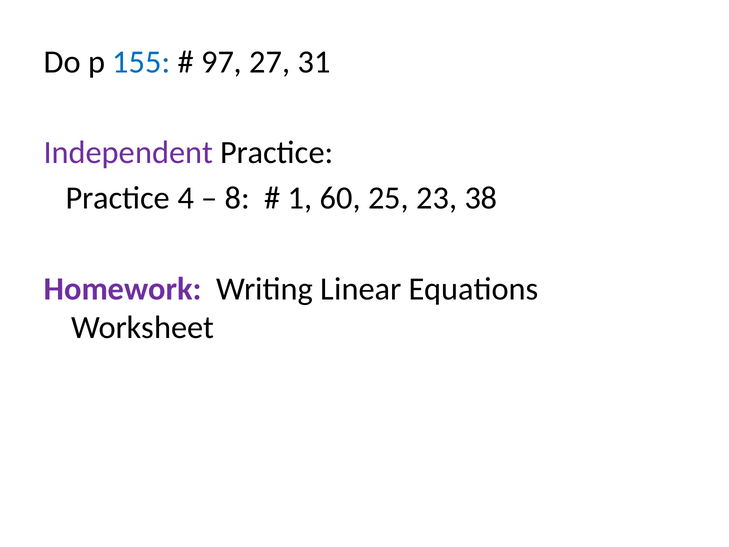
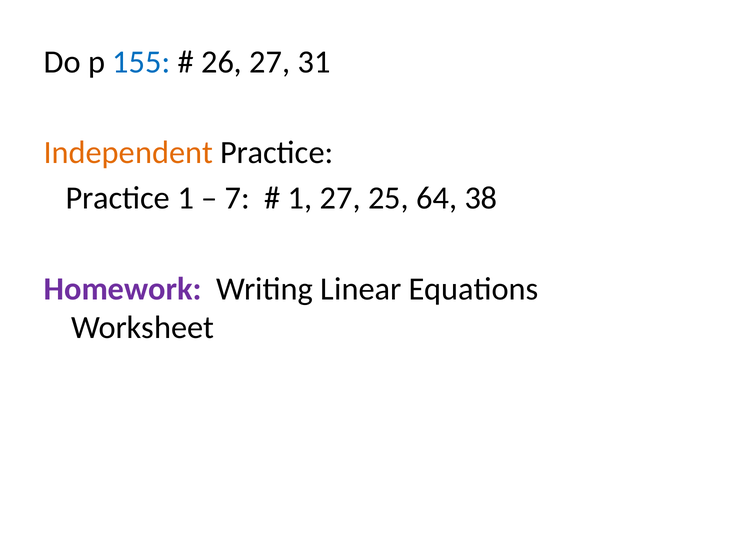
97: 97 -> 26 (222, 62)
Independent colour: purple -> orange (128, 153)
Practice 4: 4 -> 1 (186, 198)
8: 8 -> 7 (237, 198)
1 60: 60 -> 27 (340, 198)
23: 23 -> 64 (437, 198)
